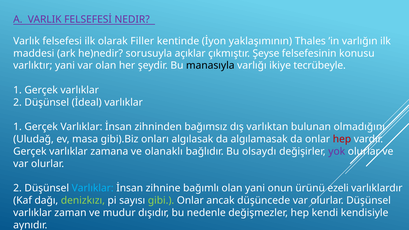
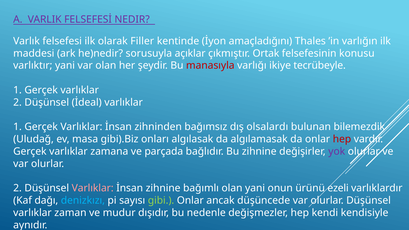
yaklaşımının: yaklaşımının -> amaçladığını (260, 41)
Şeyse: Şeyse -> Ortak (266, 53)
manasıyla colour: black -> red (210, 66)
varlıktan: varlıktan -> olsalardı (267, 127)
olmadığını: olmadığını -> bilemezdik (359, 127)
olanaklı: olanaklı -> parçada (164, 152)
Bu olsaydı: olsaydı -> zihnine (259, 152)
Varlıklar colour: light blue -> pink (93, 188)
denizkızı colour: light green -> light blue (83, 201)
